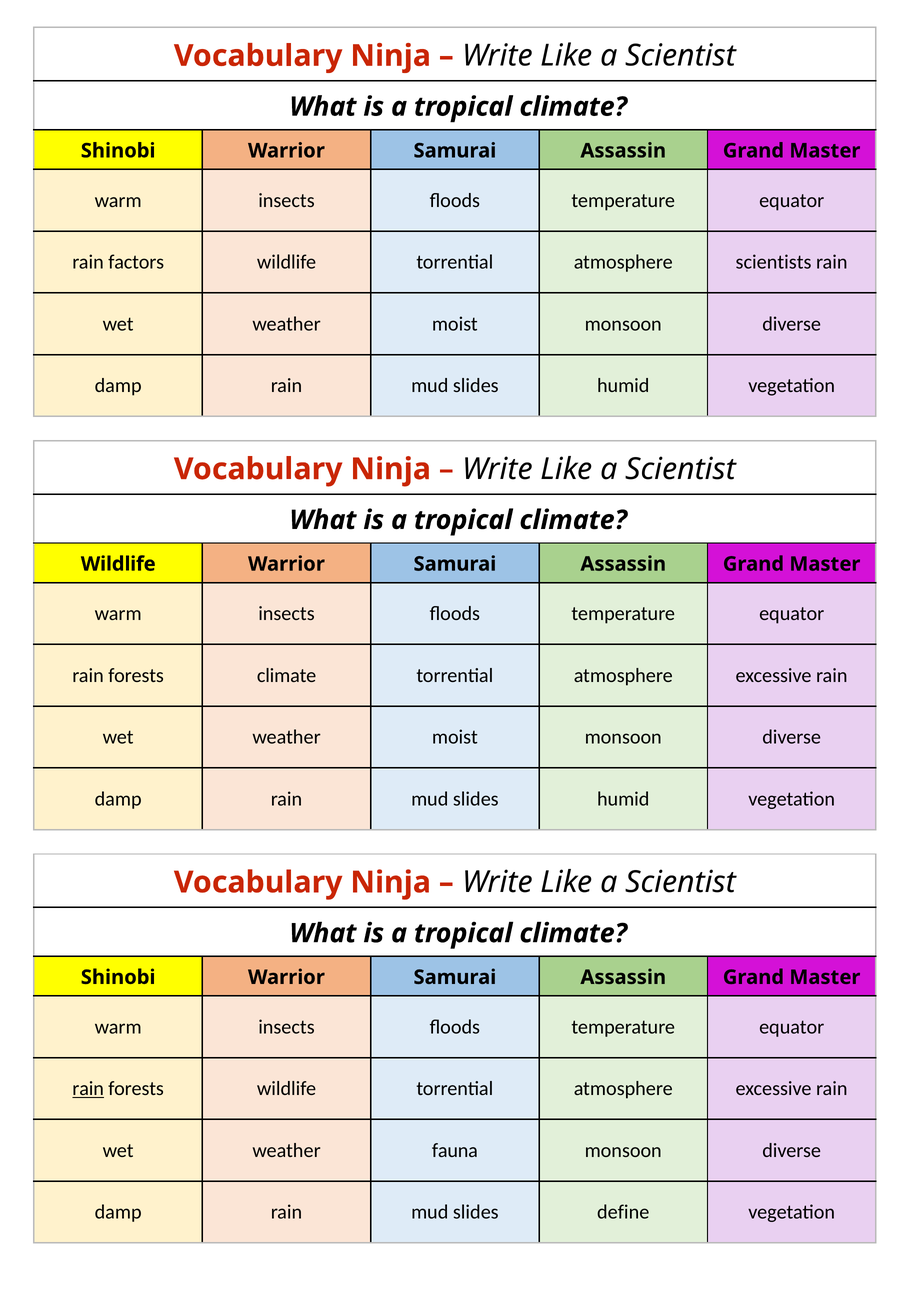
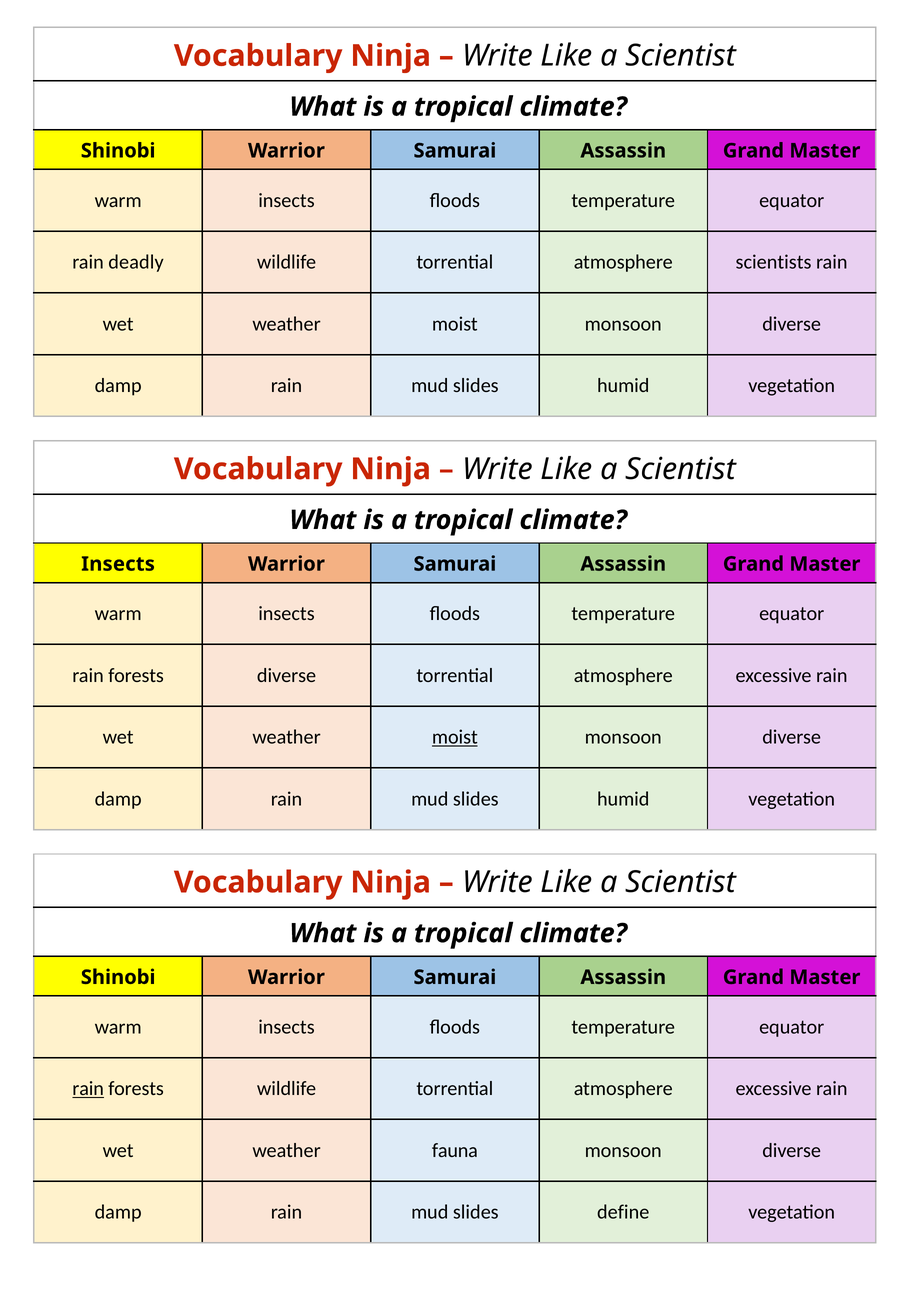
factors: factors -> deadly (136, 262)
Wildlife: Wildlife -> Insects (118, 564)
forests climate: climate -> diverse (287, 675)
moist underline: none -> present (455, 737)
